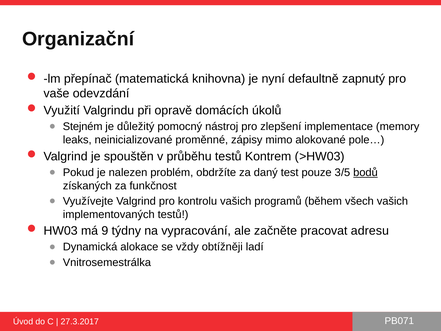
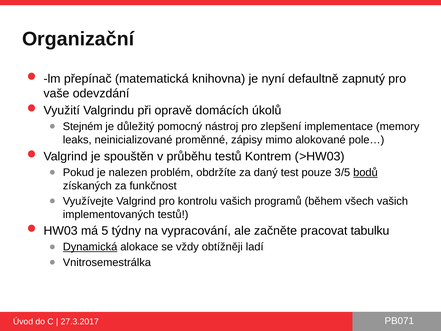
9: 9 -> 5 (105, 231)
adresu: adresu -> tabulku (370, 231)
Dynamická underline: none -> present (90, 247)
